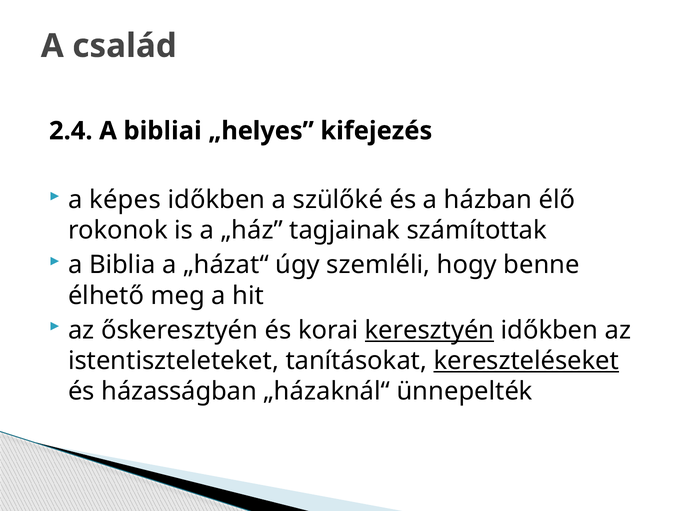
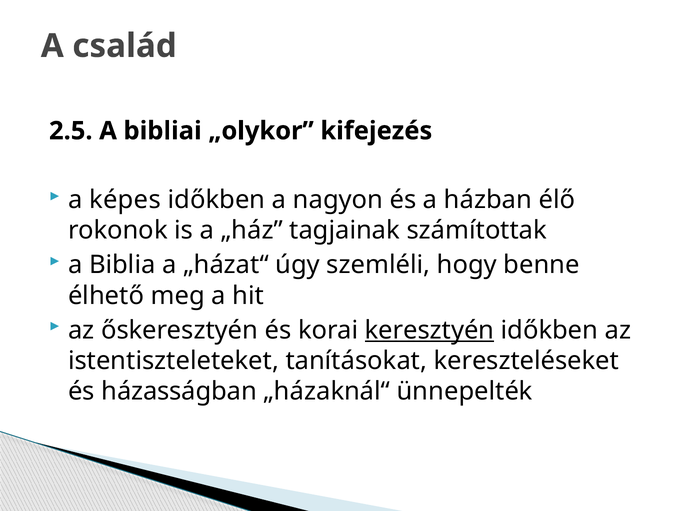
2.4: 2.4 -> 2.5 (71, 131)
„helyes: „helyes -> „olykor (261, 131)
szülőké: szülőké -> nagyon (338, 200)
kereszteléseket underline: present -> none (526, 361)
